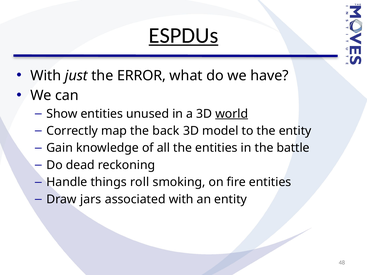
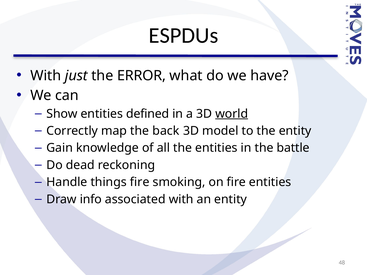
ESPDUs underline: present -> none (183, 36)
unused: unused -> defined (148, 114)
things roll: roll -> fire (140, 182)
jars: jars -> info (91, 199)
